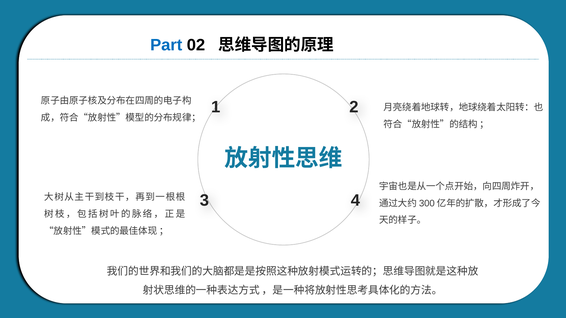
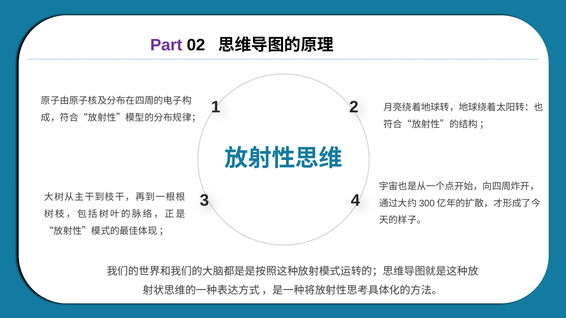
Part colour: blue -> purple (166, 45)
